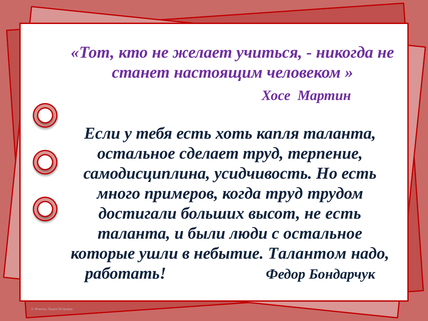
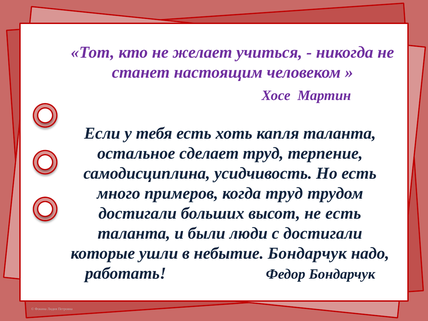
с остальное: остальное -> достигали (323, 233)
небытие Талантом: Талантом -> Бондарчук (307, 253)
